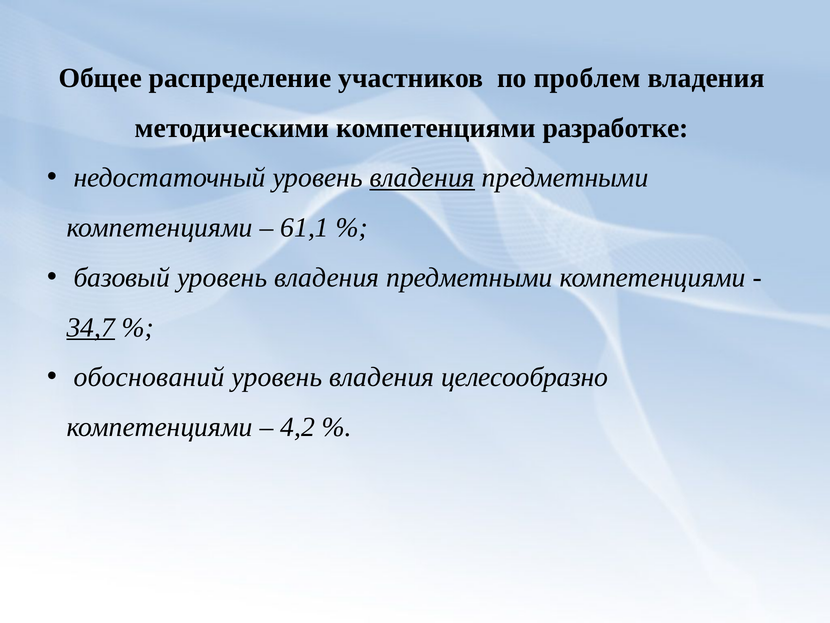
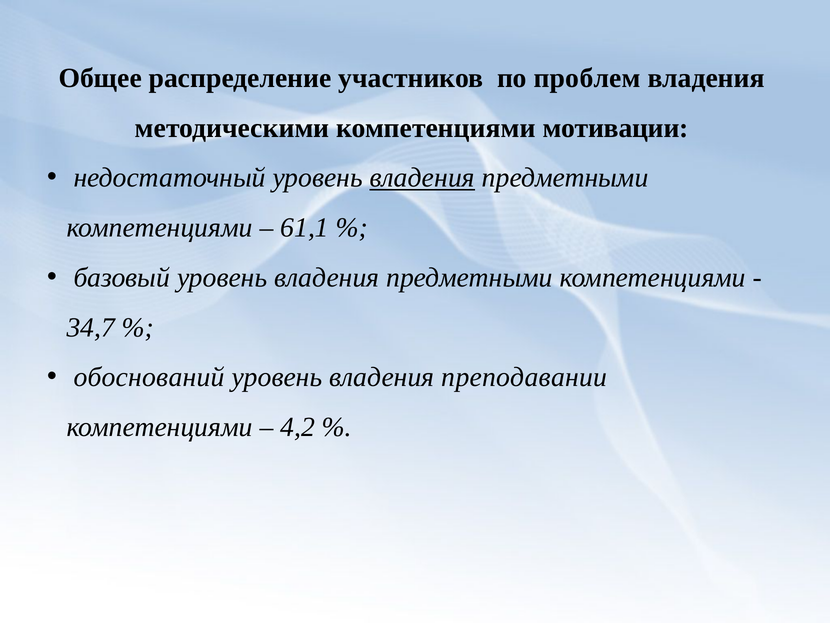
разработке: разработке -> мотивации (615, 128)
34,7 underline: present -> none (91, 327)
целесообразно: целесообразно -> преподавании (524, 377)
